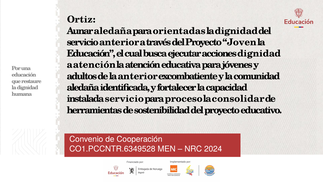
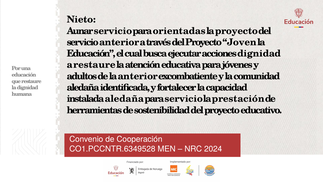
Ortiz: Ortiz -> Nieto (81, 20)
Aunar aledaña: aledaña -> servicio (113, 31)
dignidad: dignidad -> proyecto (236, 31)
a atención: atención -> restaure (94, 65)
instalada servicio: servicio -> aledaña (124, 99)
para proceso: proceso -> servicio (184, 99)
consolidar: consolidar -> prestación (238, 99)
